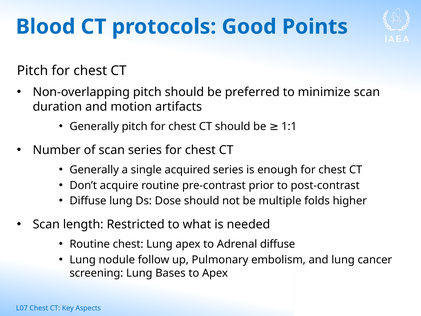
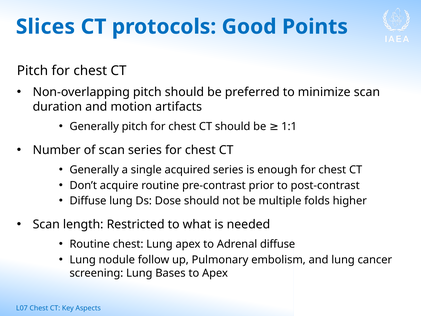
Blood: Blood -> Slices (45, 27)
